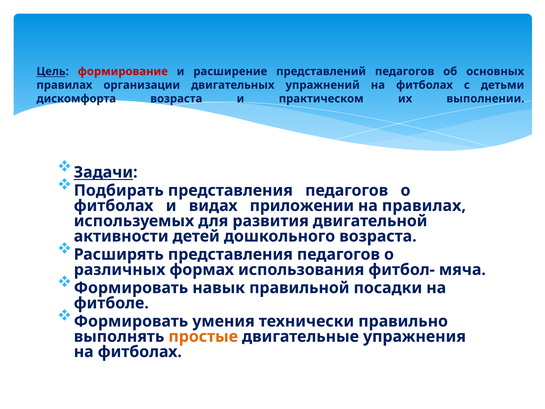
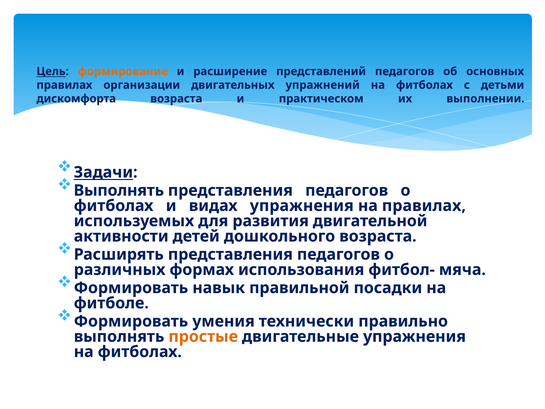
формирование colour: red -> orange (123, 71)
Подбирать: Подбирать -> Выполнять (119, 190)
видах приложении: приложении -> упражнения (302, 206)
